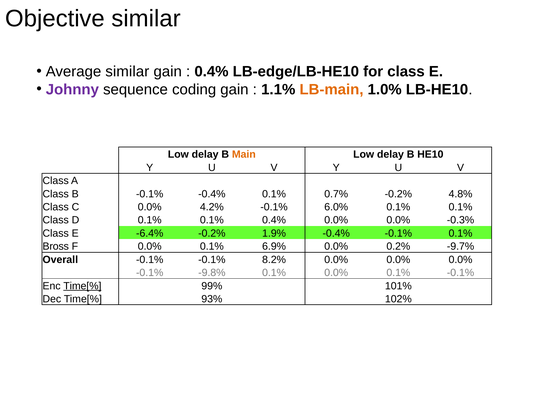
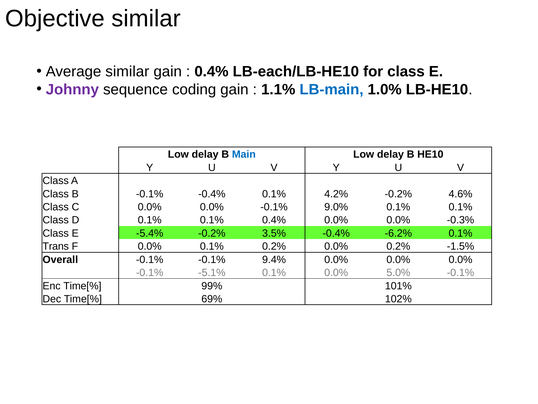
LB-edge/LB-HE10: LB-edge/LB-HE10 -> LB-each/LB-HE10 (296, 71)
LB-main colour: orange -> blue (332, 89)
Main colour: orange -> blue (244, 154)
0.7%: 0.7% -> 4.2% (336, 194)
4.8%: 4.8% -> 4.6% (461, 194)
C 0.0% 4.2%: 4.2% -> 0.0% (212, 207)
6.0%: 6.0% -> 9.0% (336, 207)
-6.4%: -6.4% -> -5.4% (150, 233)
1.9%: 1.9% -> 3.5% (274, 233)
-0.4% -0.1%: -0.1% -> -6.2% (398, 233)
Bross: Bross -> Trans (56, 246)
0.1% 6.9%: 6.9% -> 0.2% (274, 246)
-9.7%: -9.7% -> -1.5% (461, 246)
8.2%: 8.2% -> 9.4% (274, 259)
-9.8%: -9.8% -> -5.1% (212, 272)
0.1% 0.0% 0.1%: 0.1% -> 5.0% (398, 272)
Time[% underline: present -> none (82, 286)
93%: 93% -> 69% (212, 299)
